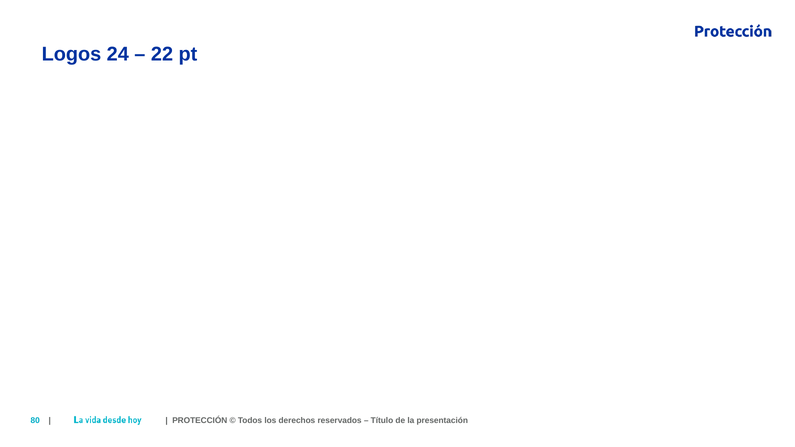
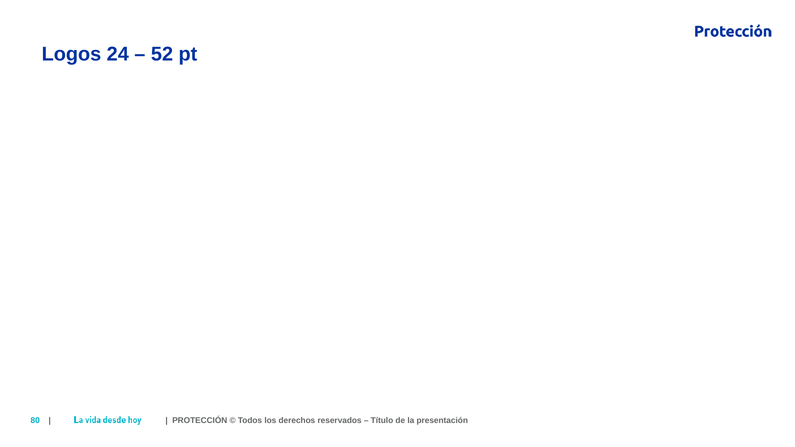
22: 22 -> 52 (162, 54)
